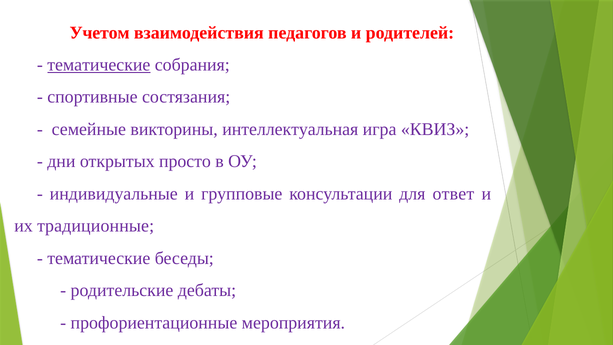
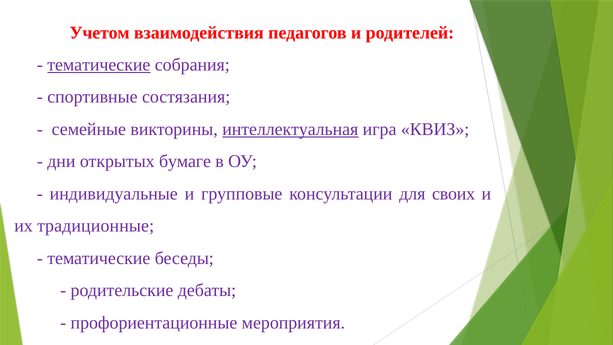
интеллектуальная underline: none -> present (290, 129)
просто: просто -> бумаге (185, 161)
ответ: ответ -> своих (454, 194)
